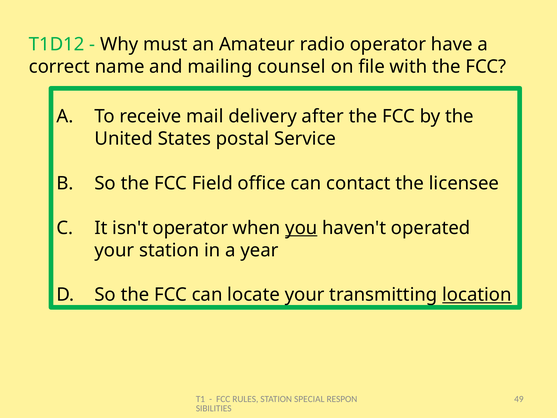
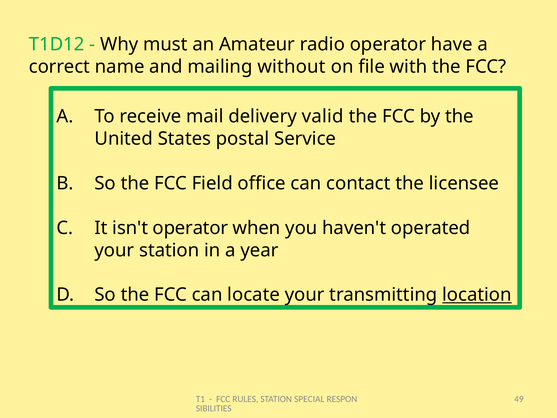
counsel: counsel -> without (292, 67)
after: after -> valid (323, 116)
you underline: present -> none (301, 228)
